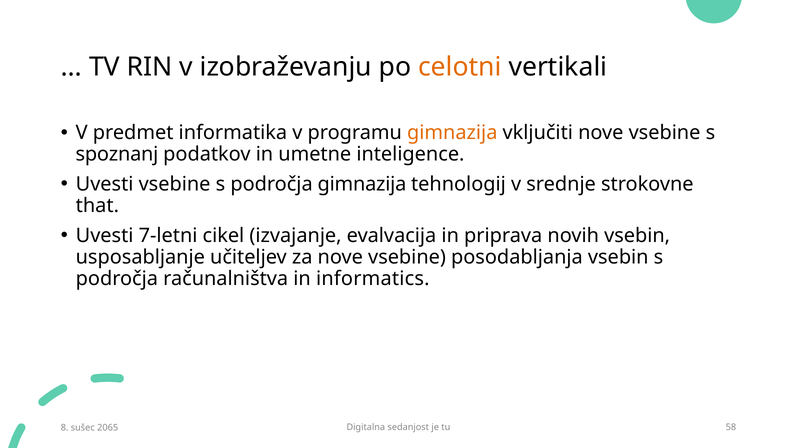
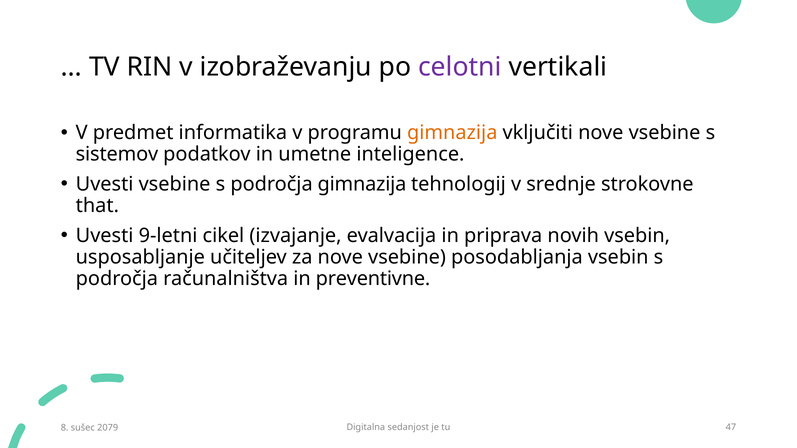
celotni colour: orange -> purple (460, 67)
spoznanj: spoznanj -> sistemov (117, 154)
7-letni: 7-letni -> 9-letni (168, 236)
informatics: informatics -> preventivne (373, 279)
58: 58 -> 47 (731, 427)
2065: 2065 -> 2079 (108, 428)
